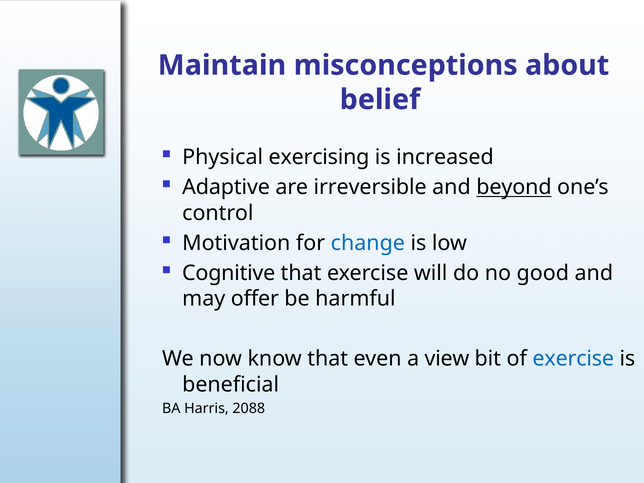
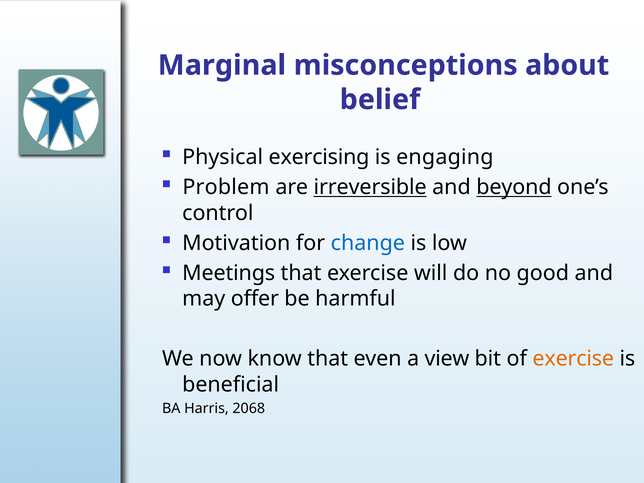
Maintain: Maintain -> Marginal (222, 65)
increased: increased -> engaging (445, 157)
Adaptive: Adaptive -> Problem (226, 187)
irreversible underline: none -> present (370, 187)
Cognitive: Cognitive -> Meetings (229, 273)
exercise colour: blue -> orange (573, 359)
2088: 2088 -> 2068 (249, 408)
